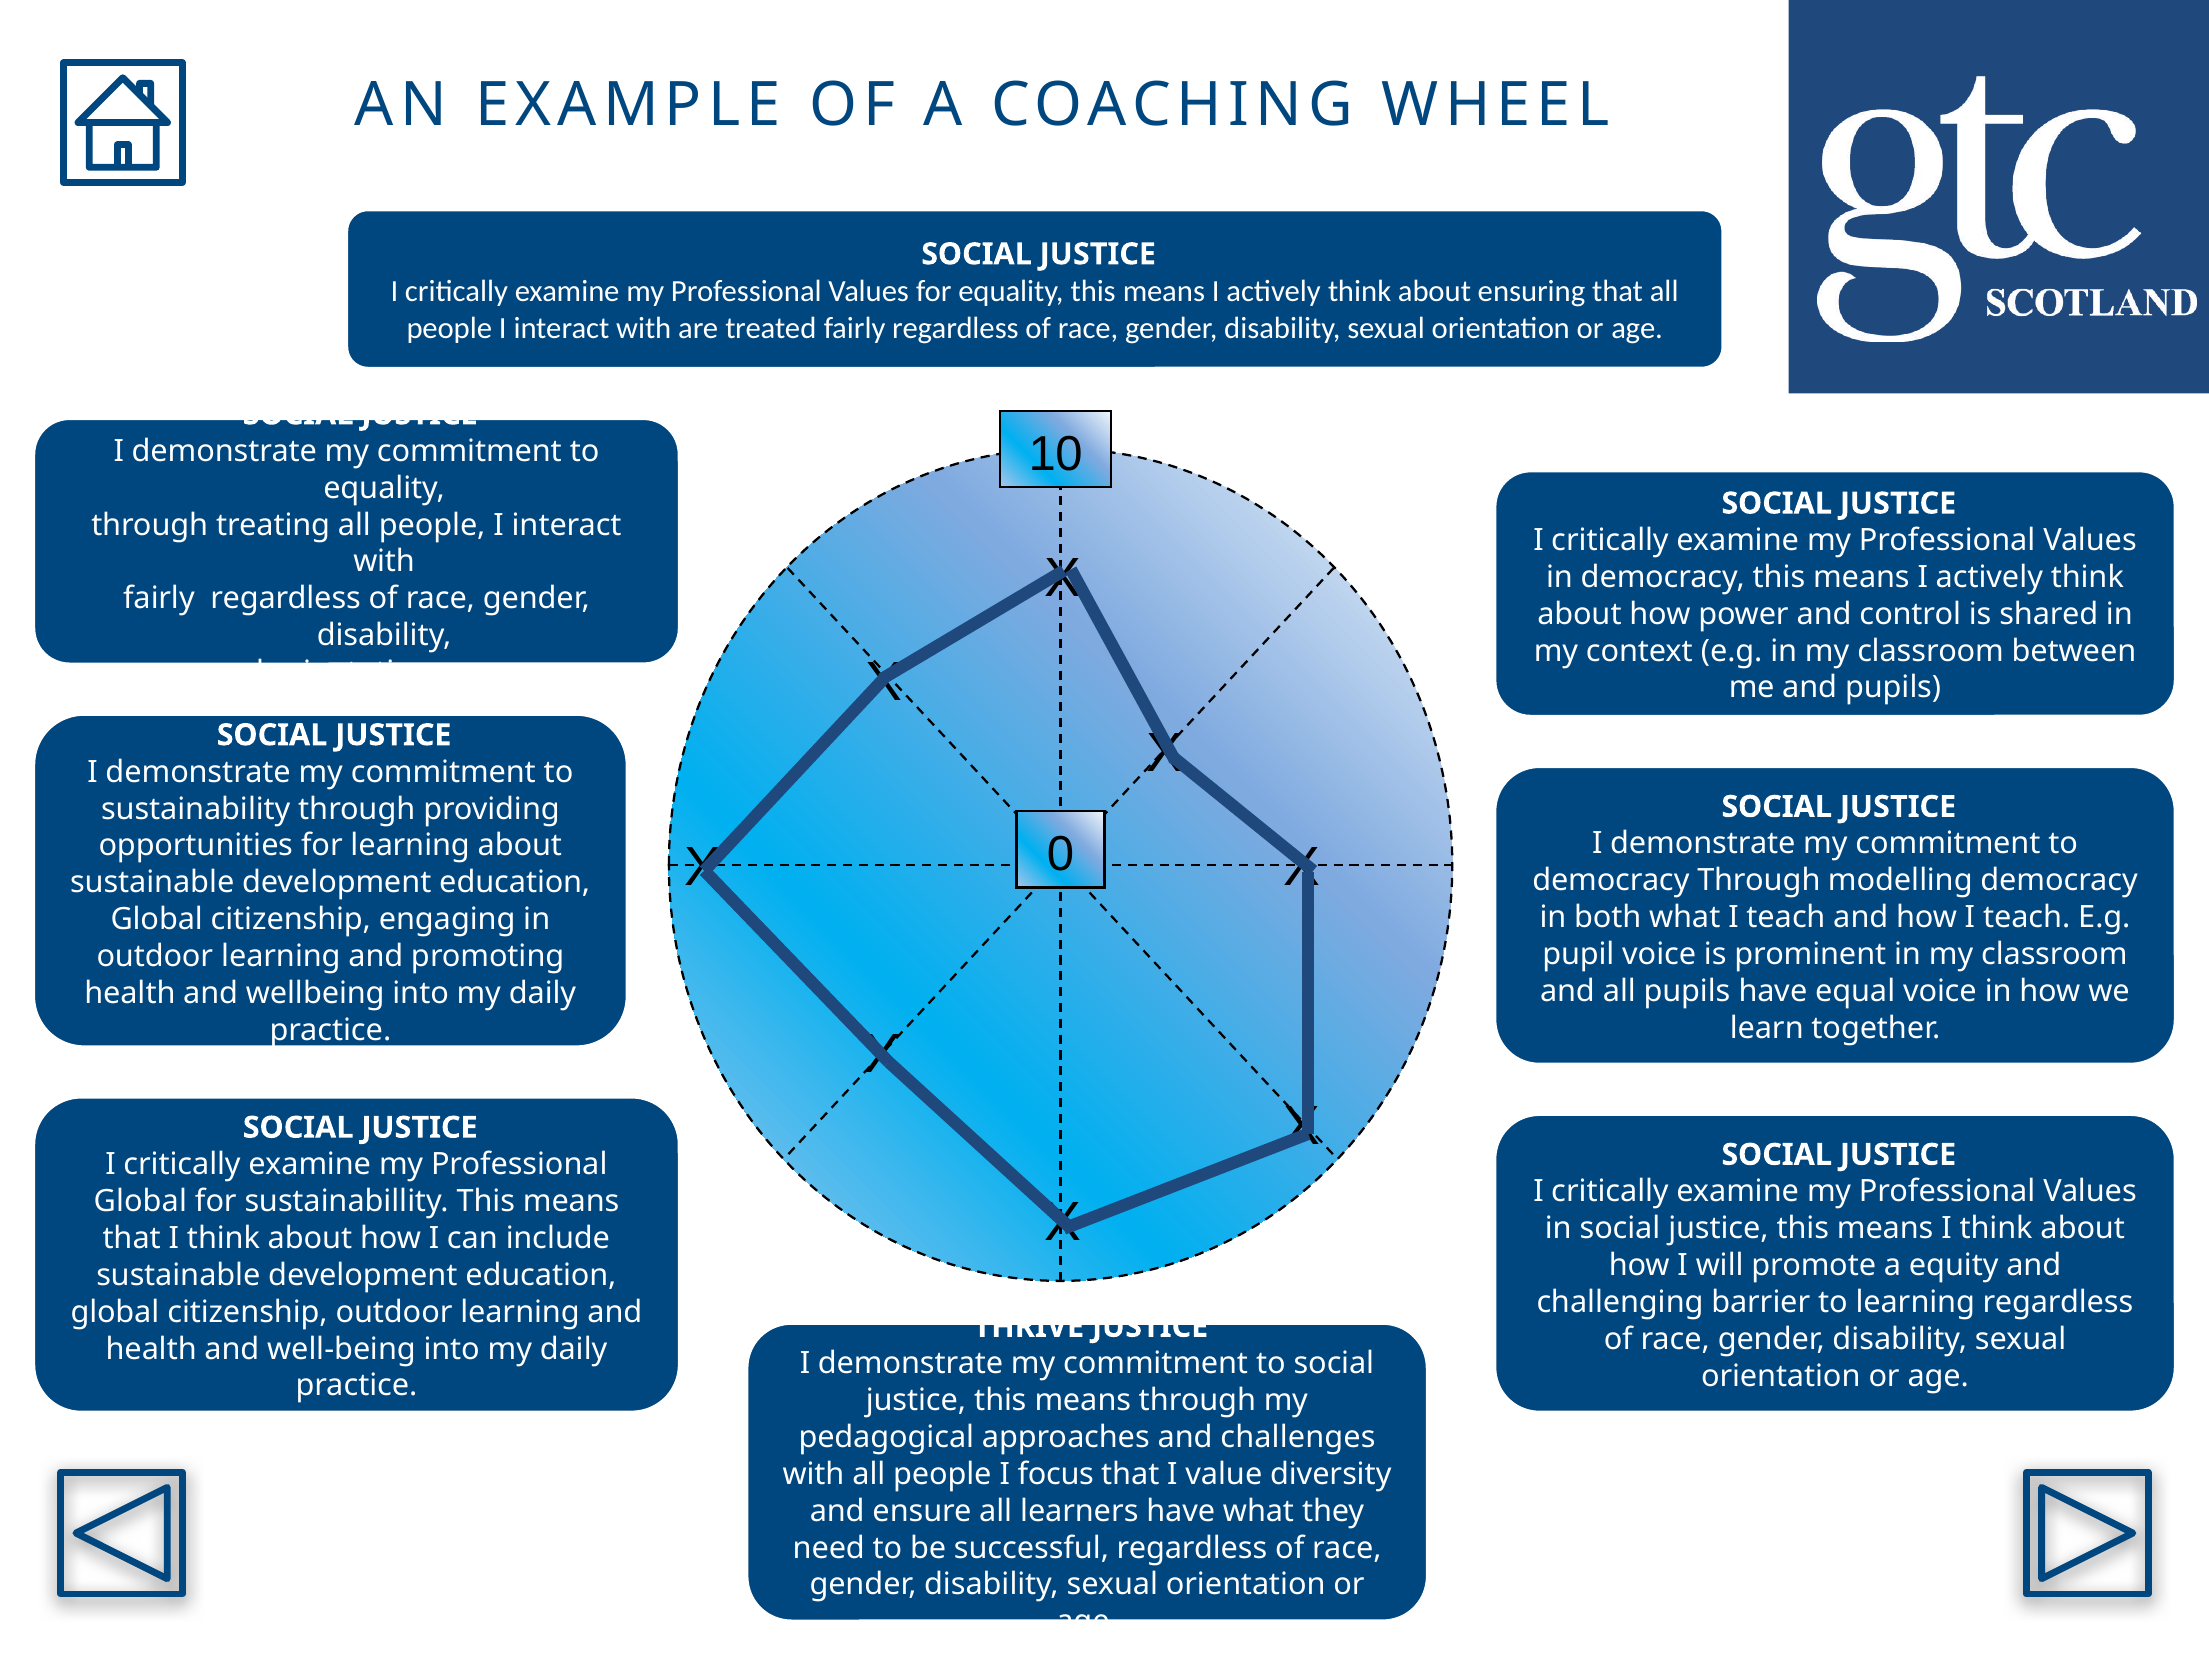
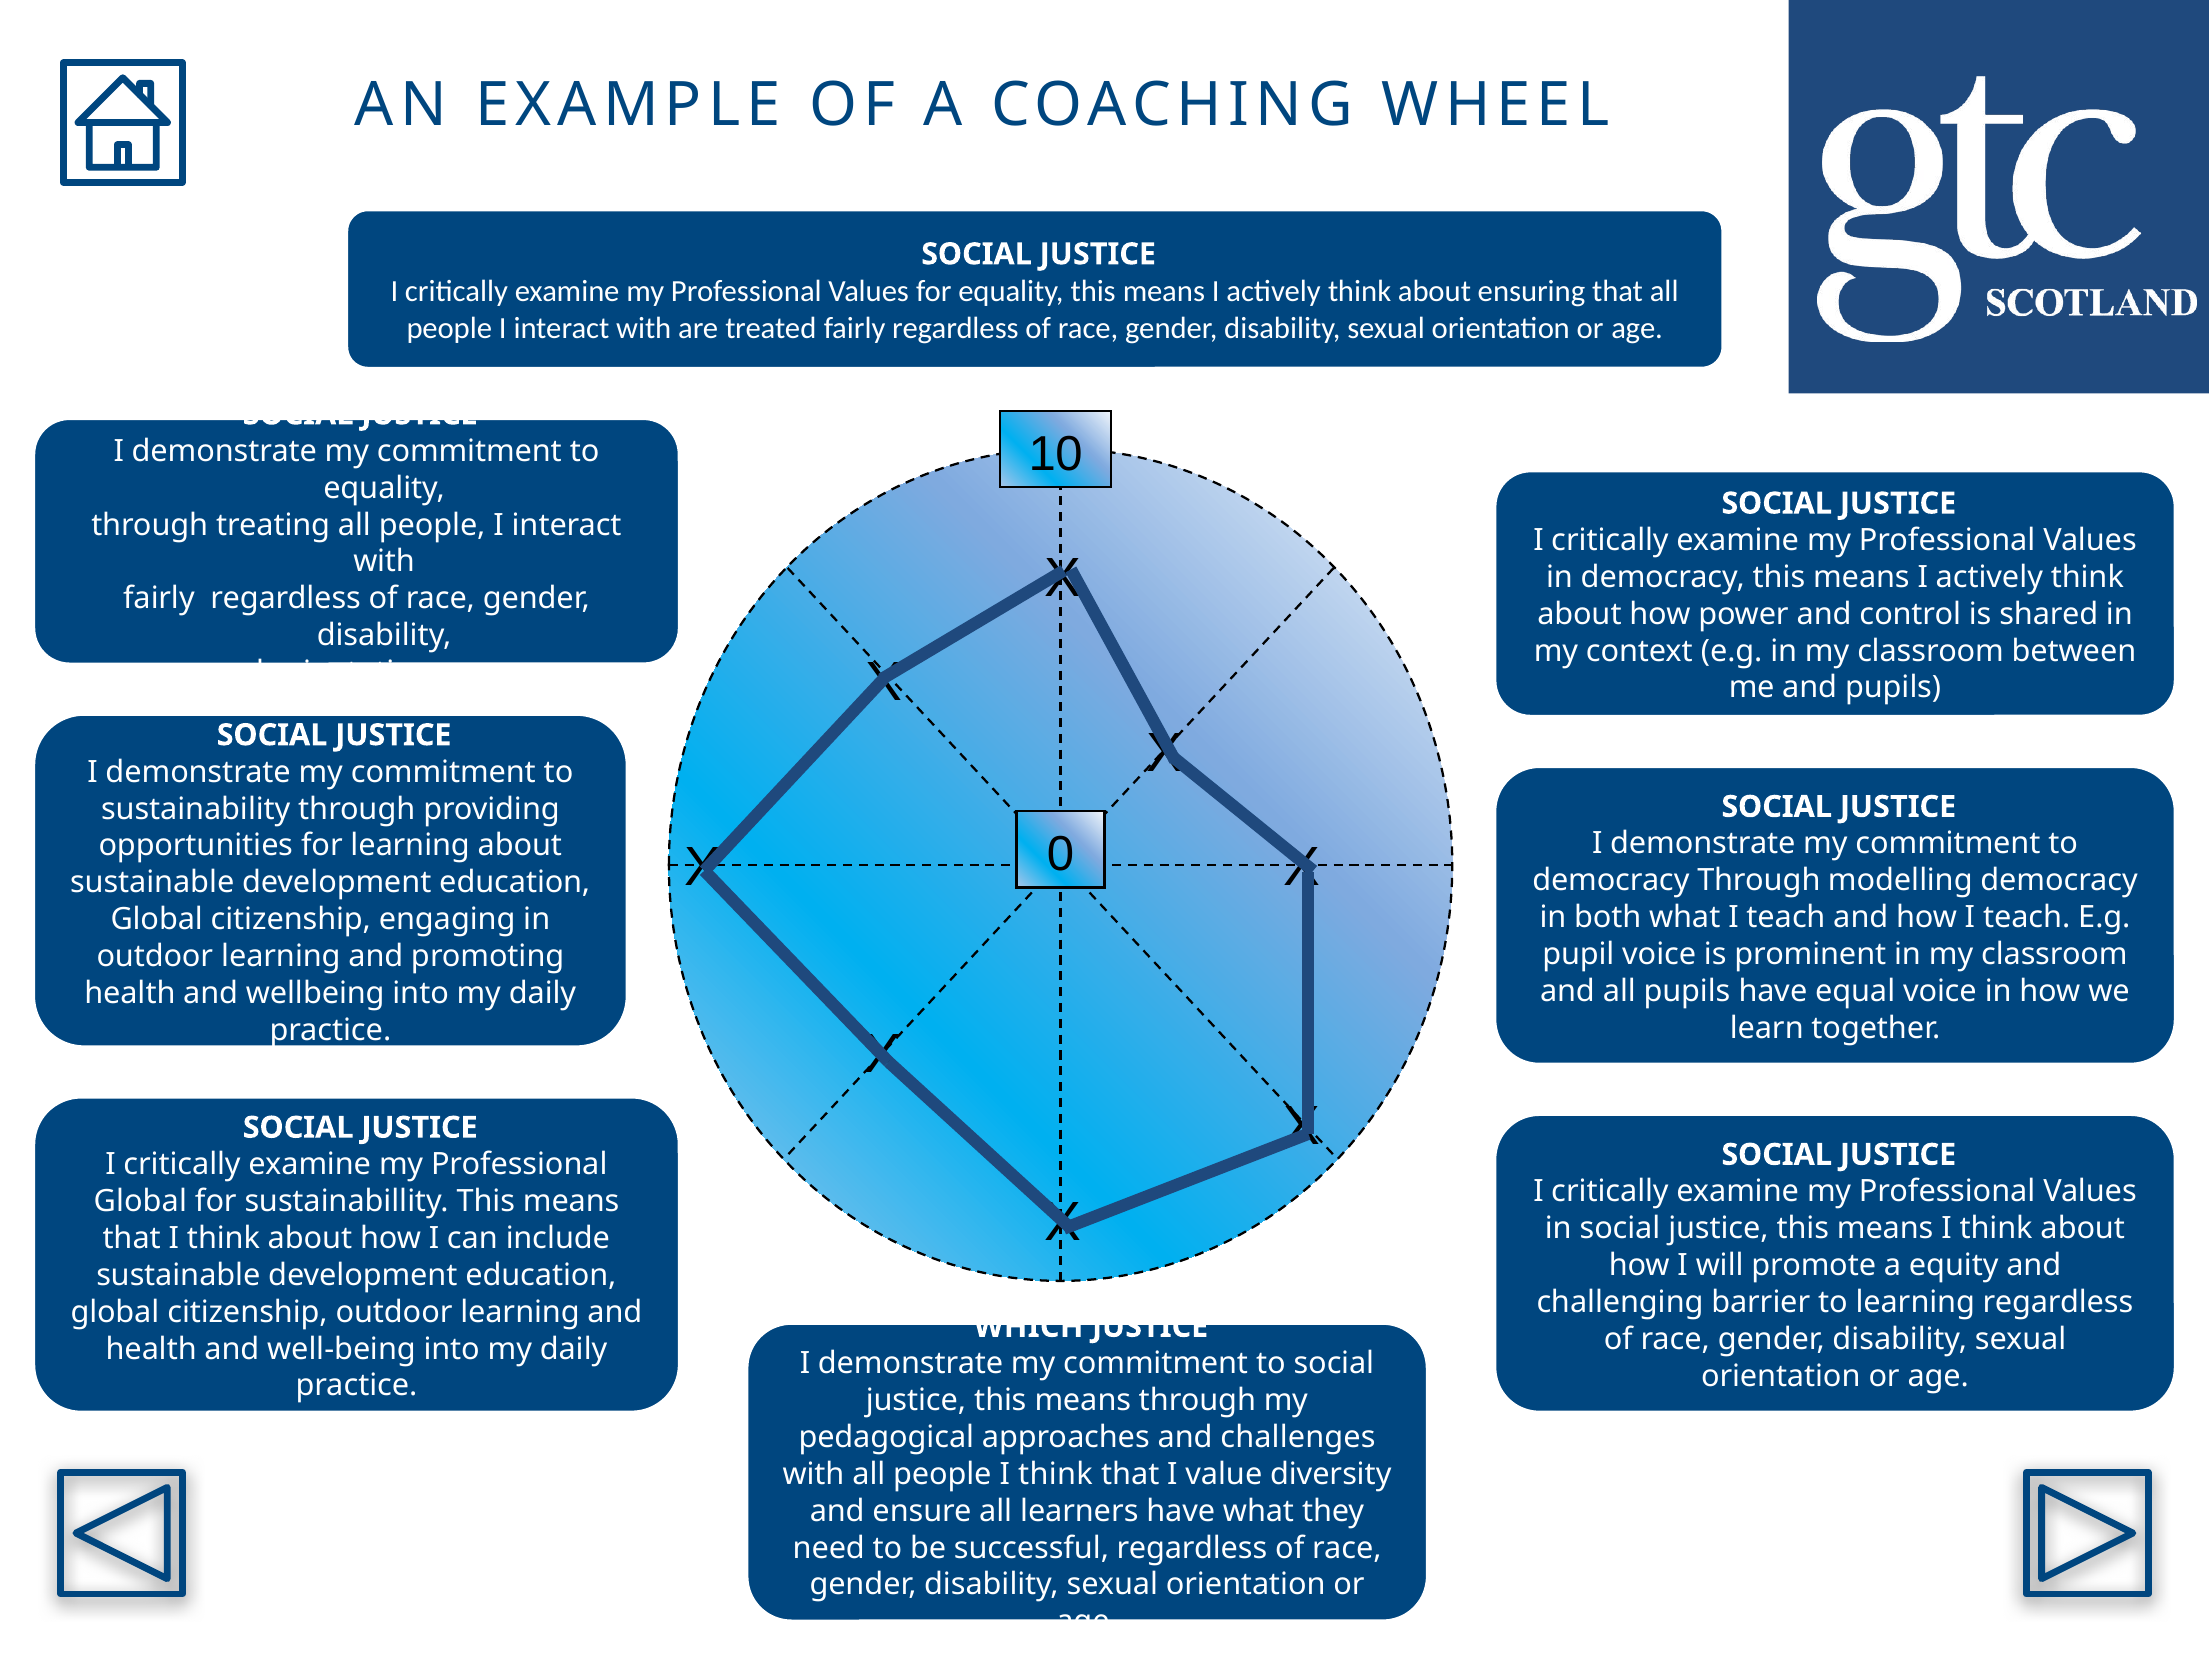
THRIVE: THRIVE -> WHICH (1029, 1326)
people I focus: focus -> think (1055, 1474)
